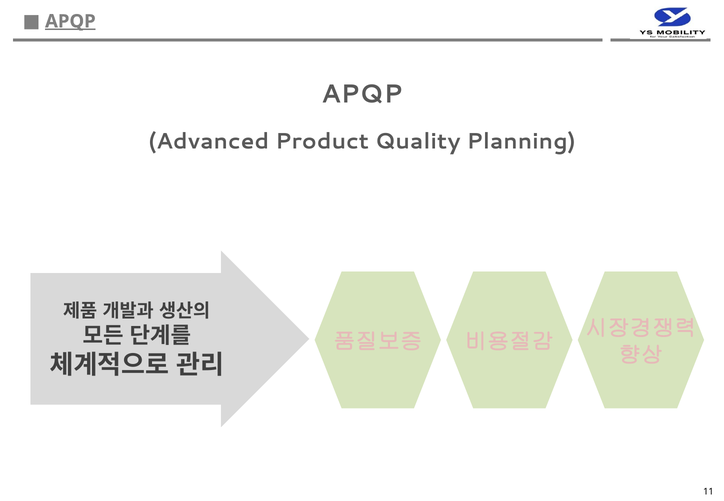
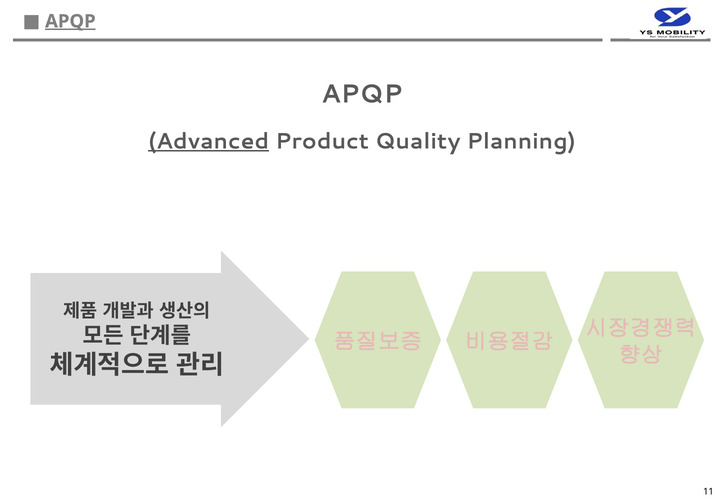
Advanced underline: none -> present (209, 141)
